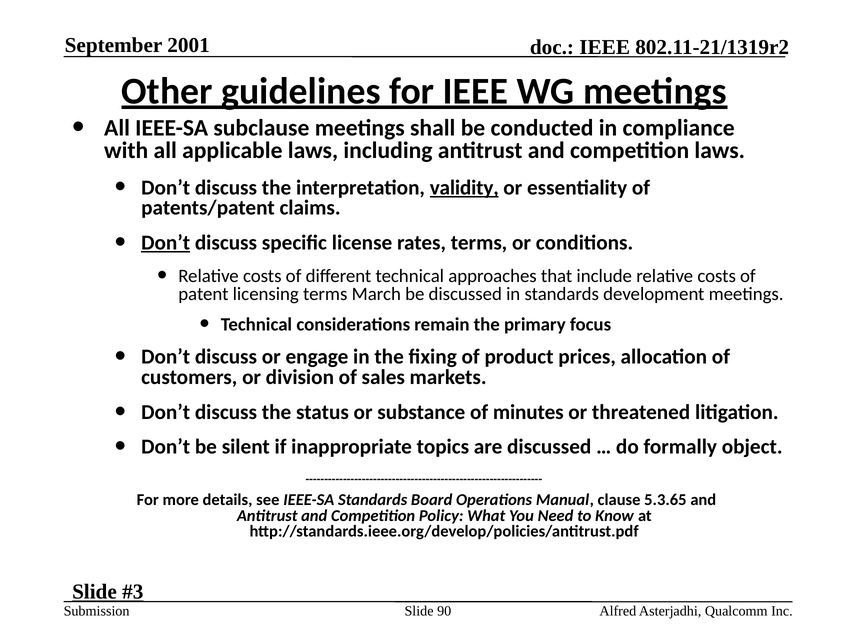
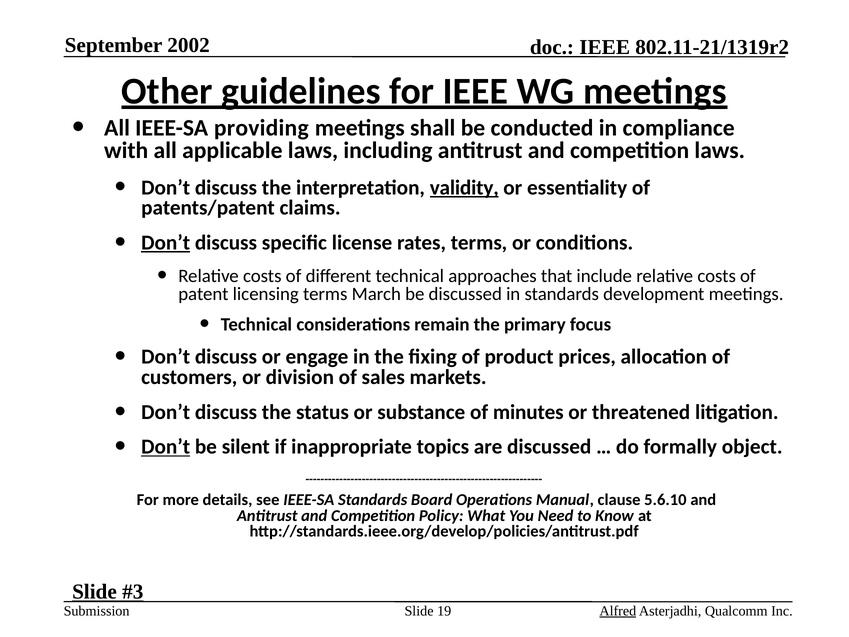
2001: 2001 -> 2002 (189, 45)
subclause: subclause -> providing (261, 128)
Don’t underline: none -> present (166, 447)
5.3.65: 5.3.65 -> 5.6.10 (665, 500)
90: 90 -> 19 (444, 611)
Alfred underline: none -> present (618, 611)
